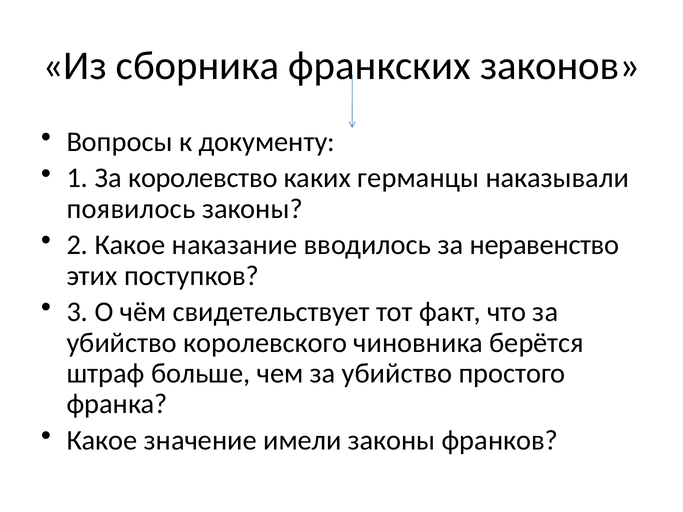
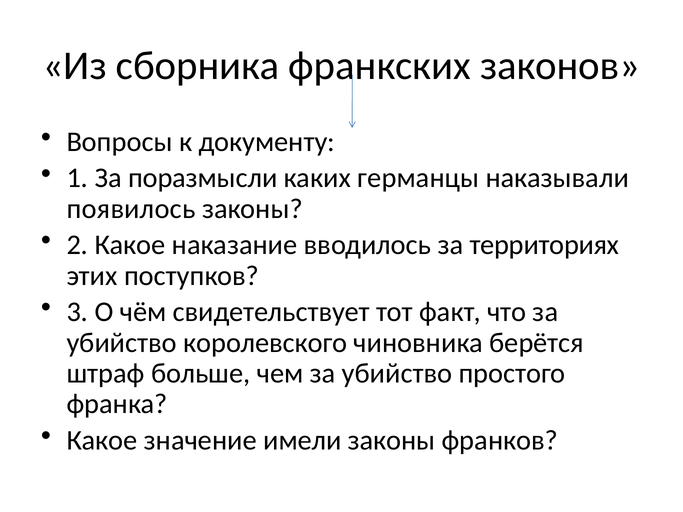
королевство: королевство -> поразмысли (203, 178)
неравенство: неравенство -> территориях (544, 245)
